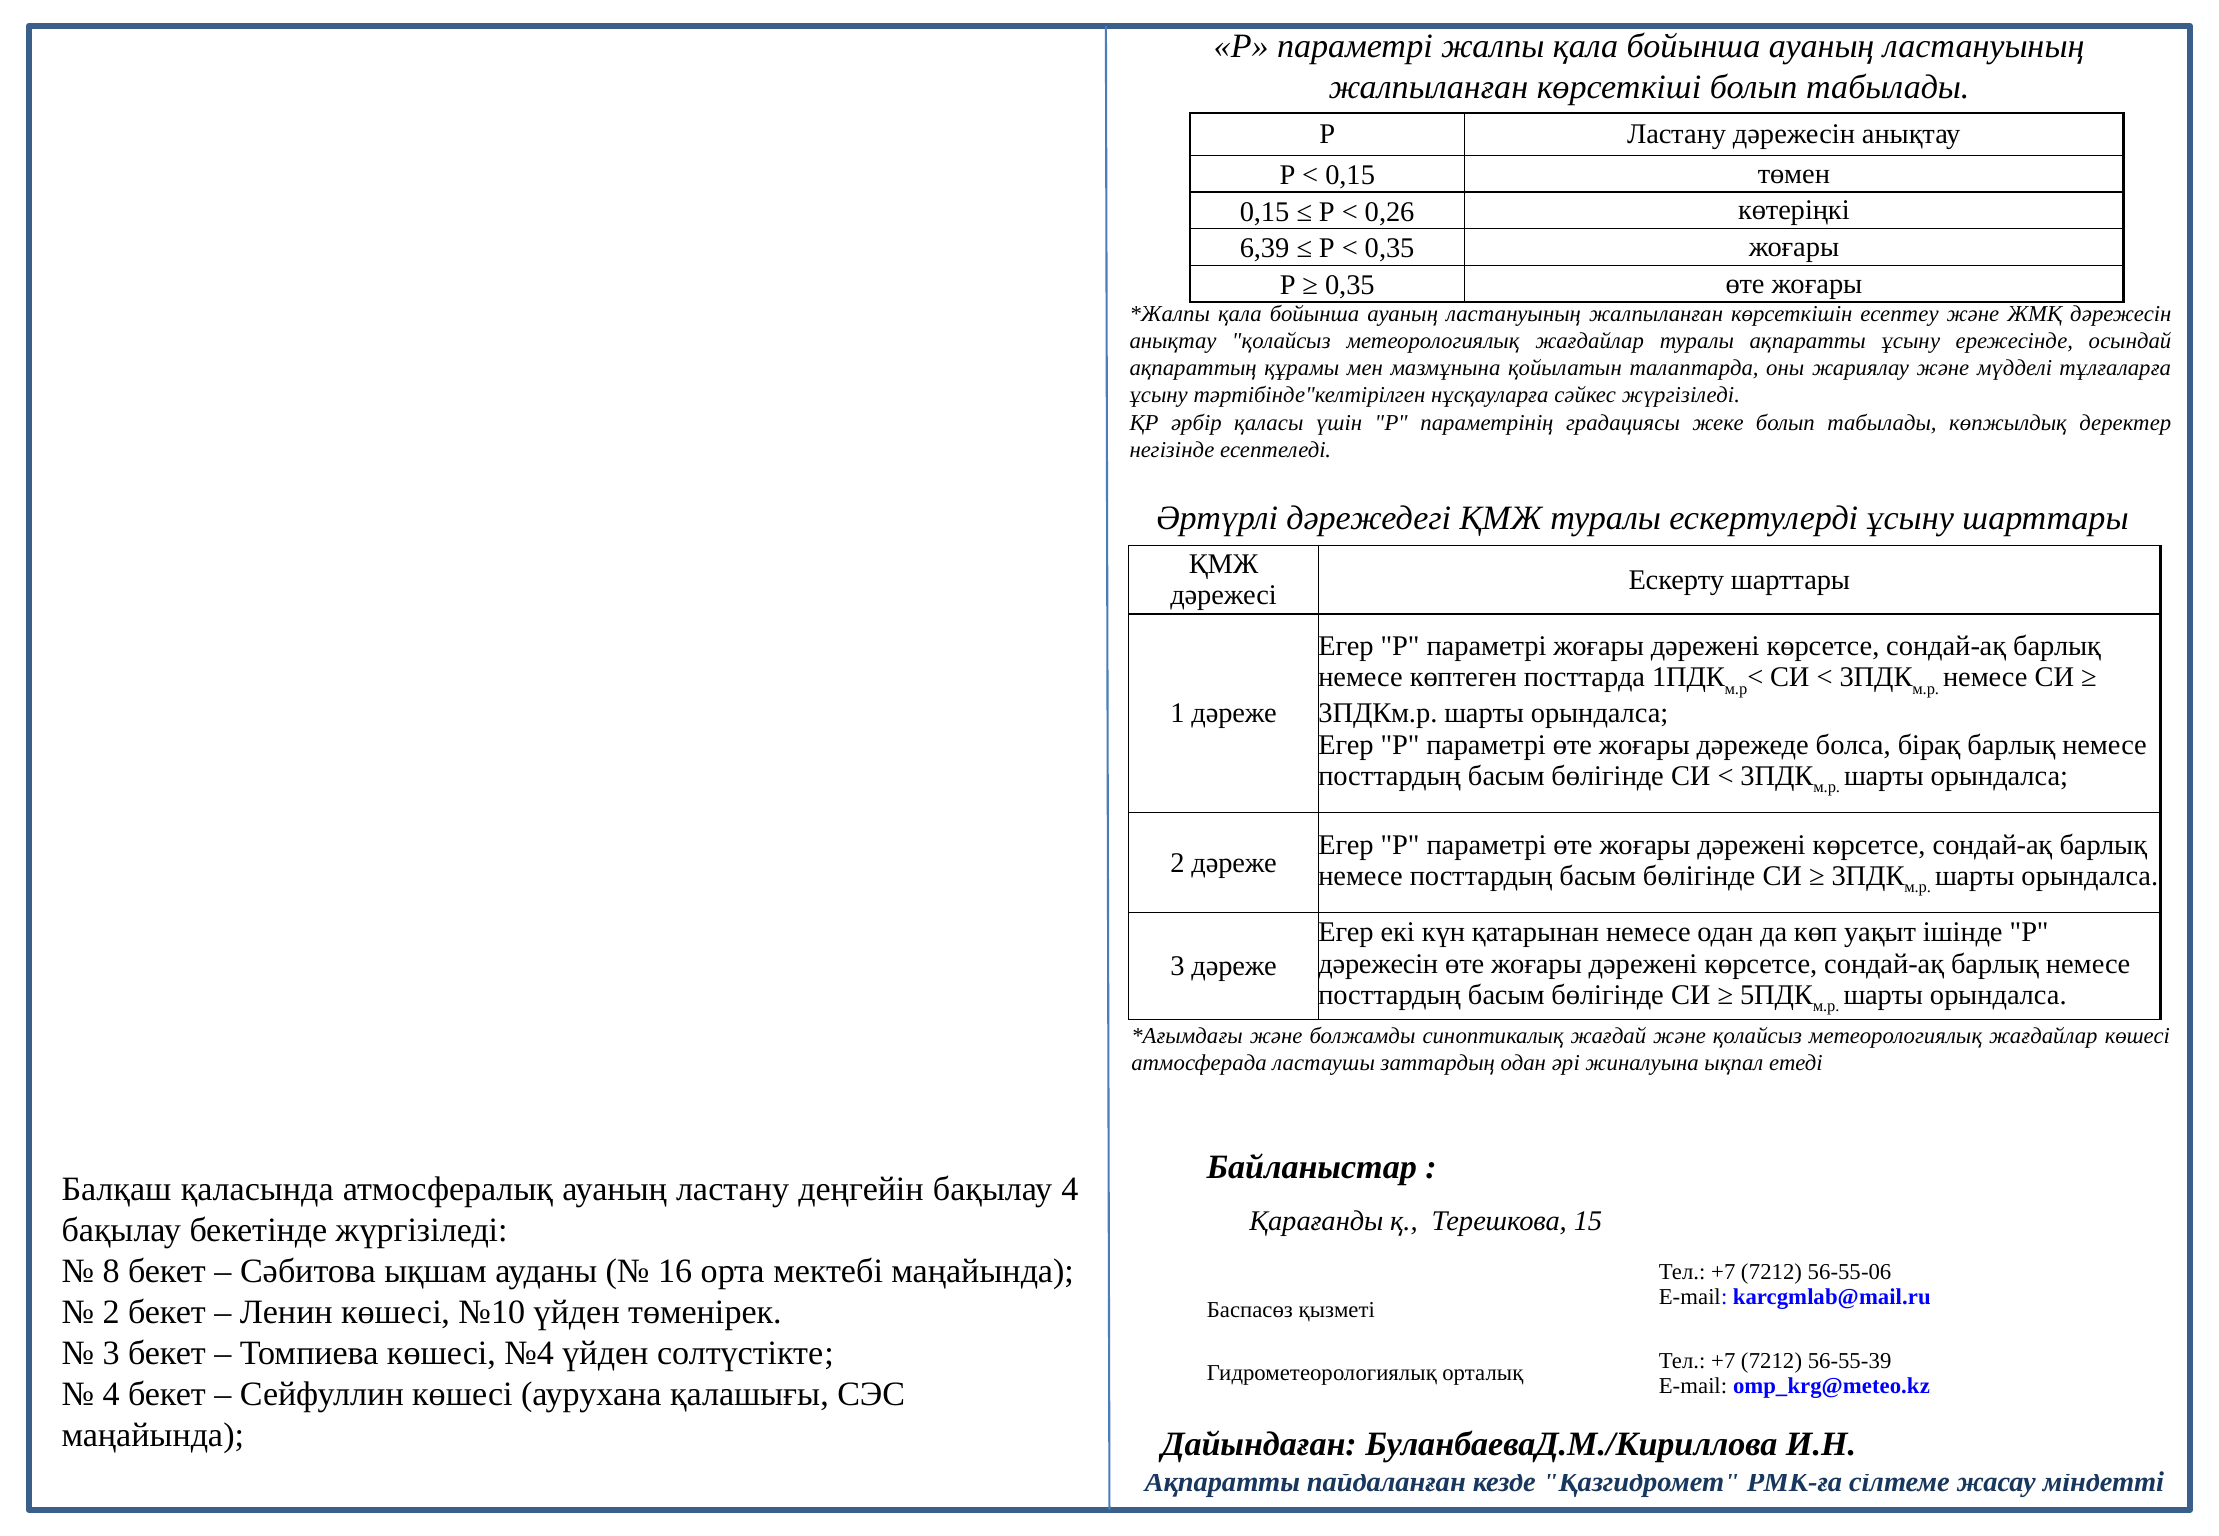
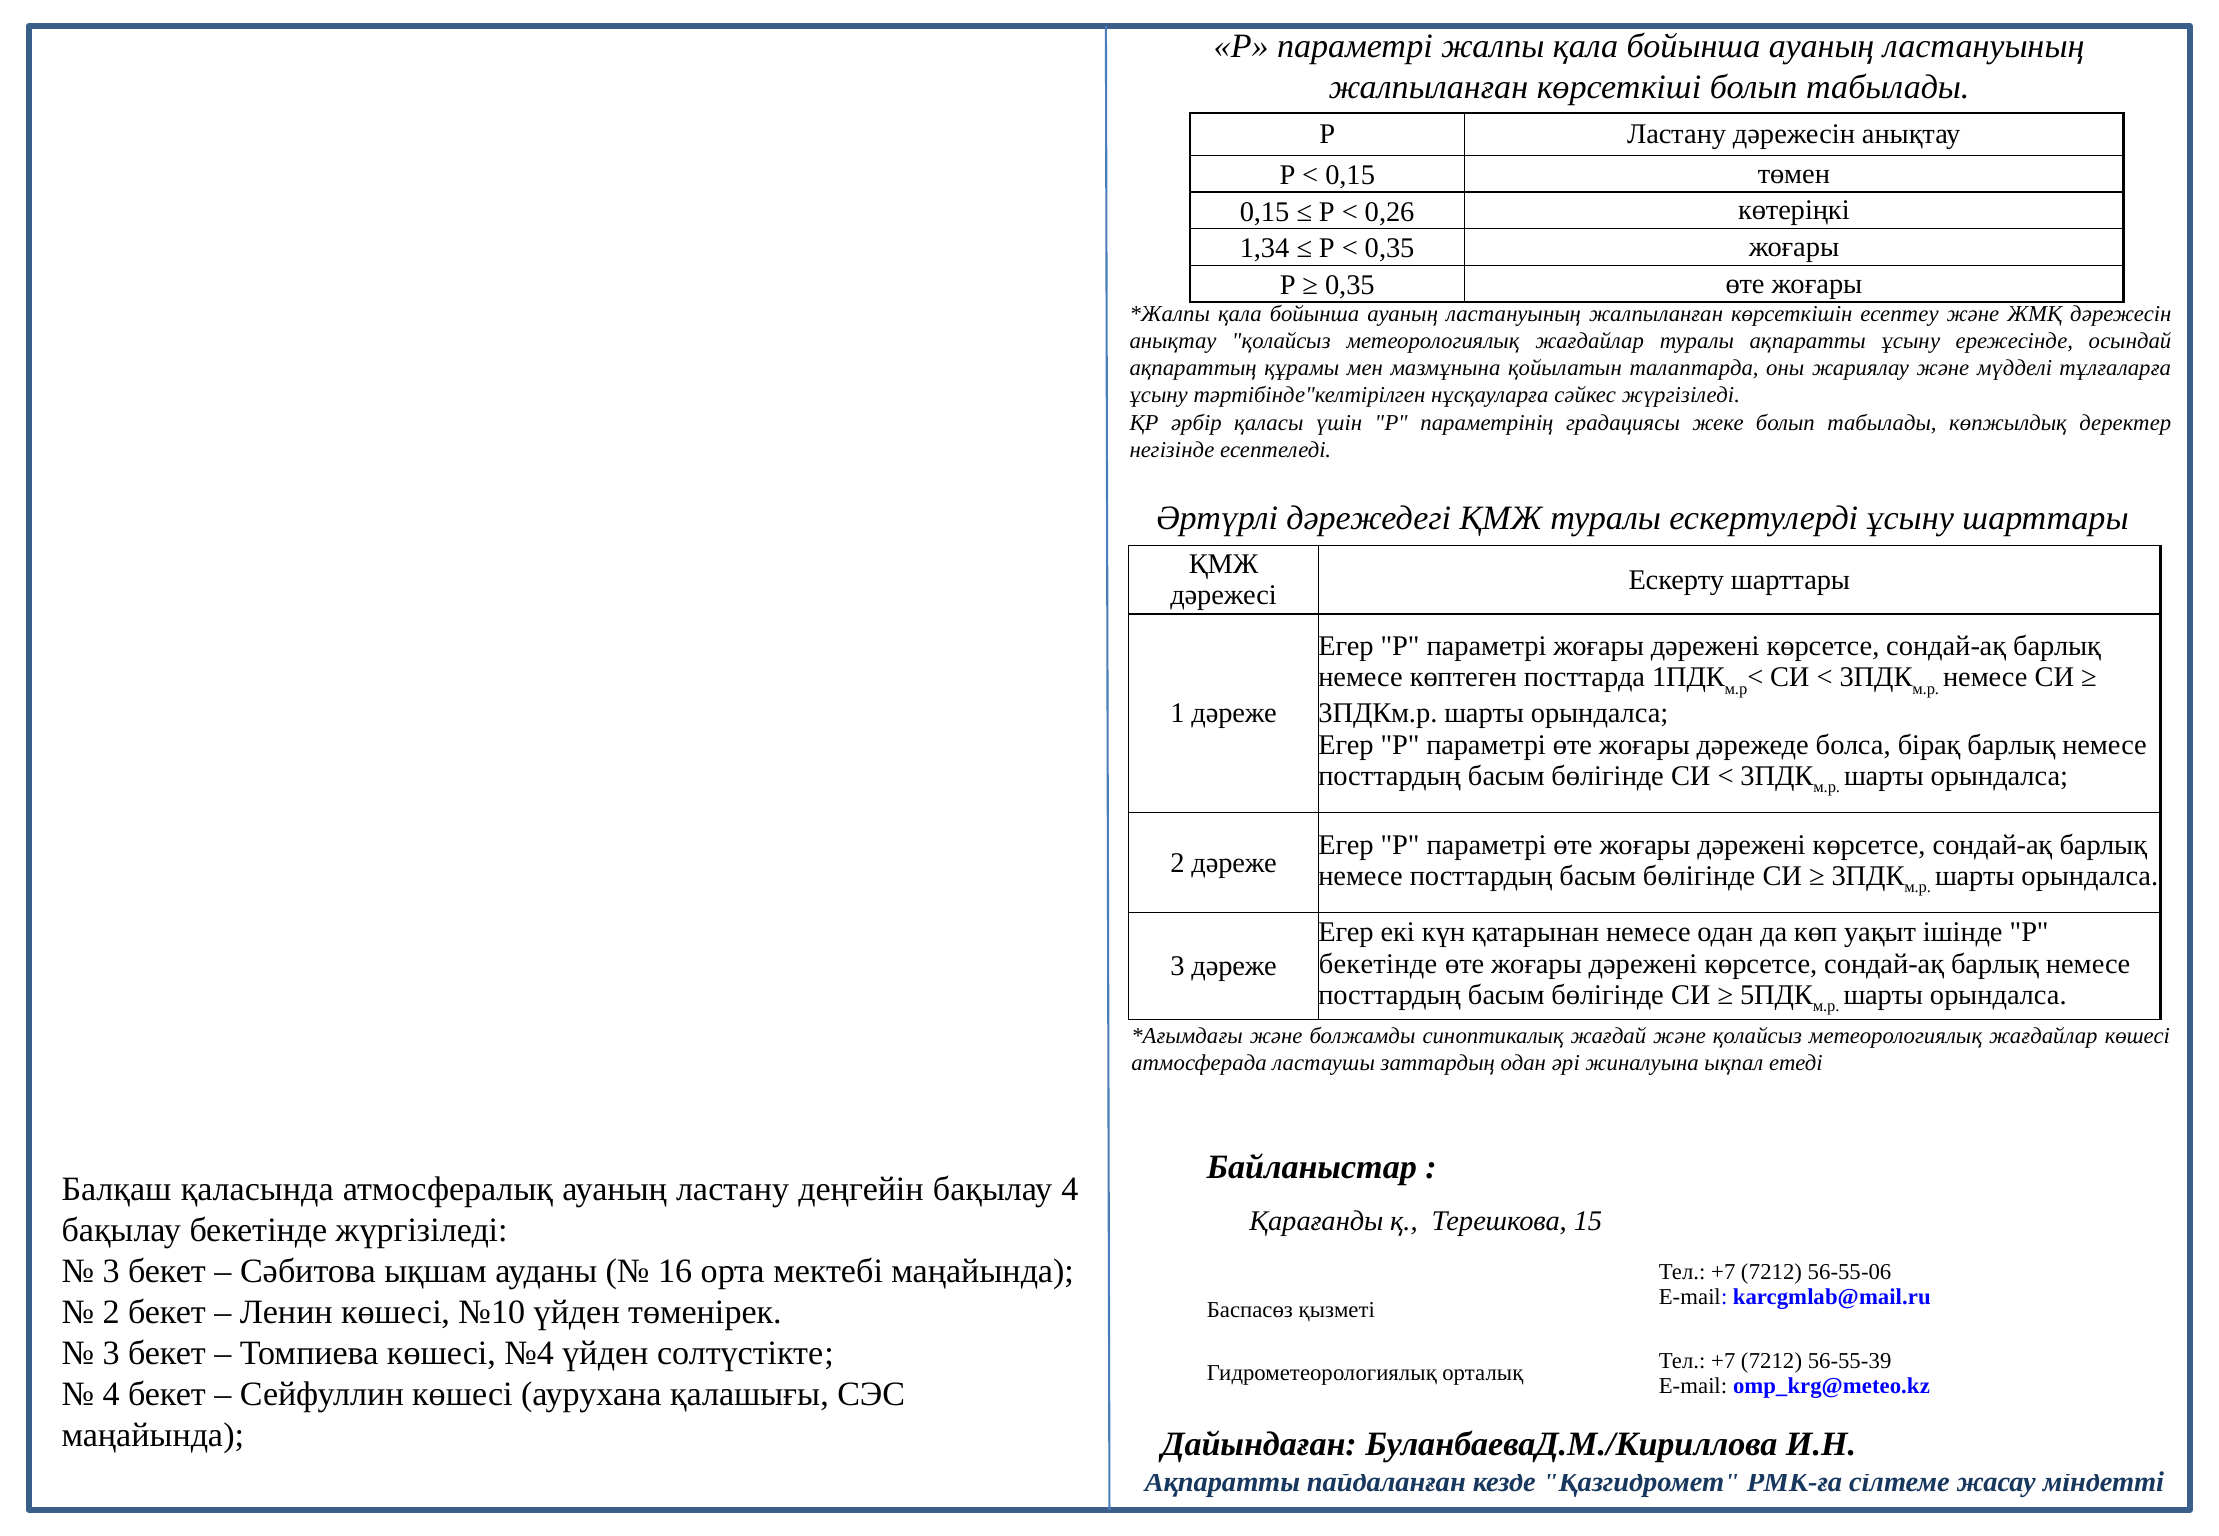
6,39: 6,39 -> 1,34 (1265, 248)
дәрежесін: дәрежесін -> бекетінде (1378, 964)
8: 8 -> 3 (111, 1271)
